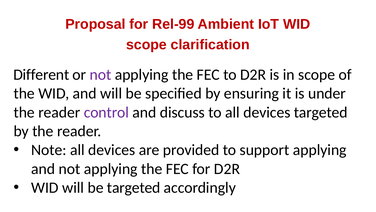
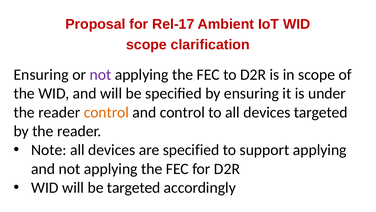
Rel-99: Rel-99 -> Rel-17 (173, 24)
Different: Different -> Ensuring (41, 74)
control colour: purple -> orange (106, 112)
and discuss: discuss -> control (182, 112)
are provided: provided -> specified (191, 150)
